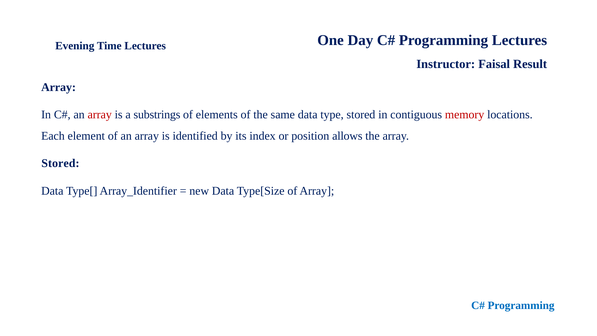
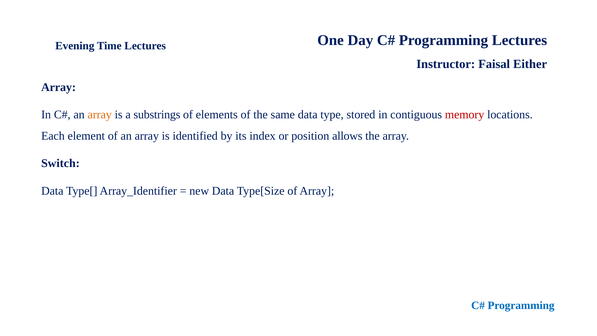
Result: Result -> Either (530, 64)
array colour: red -> orange (100, 115)
Stored: Stored -> Switch (60, 163)
